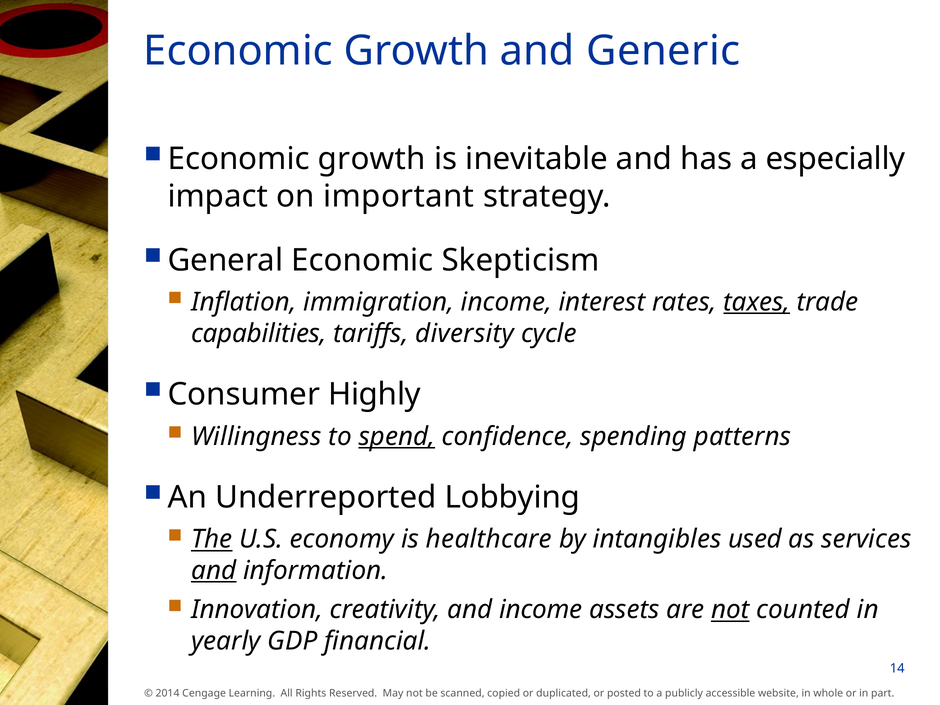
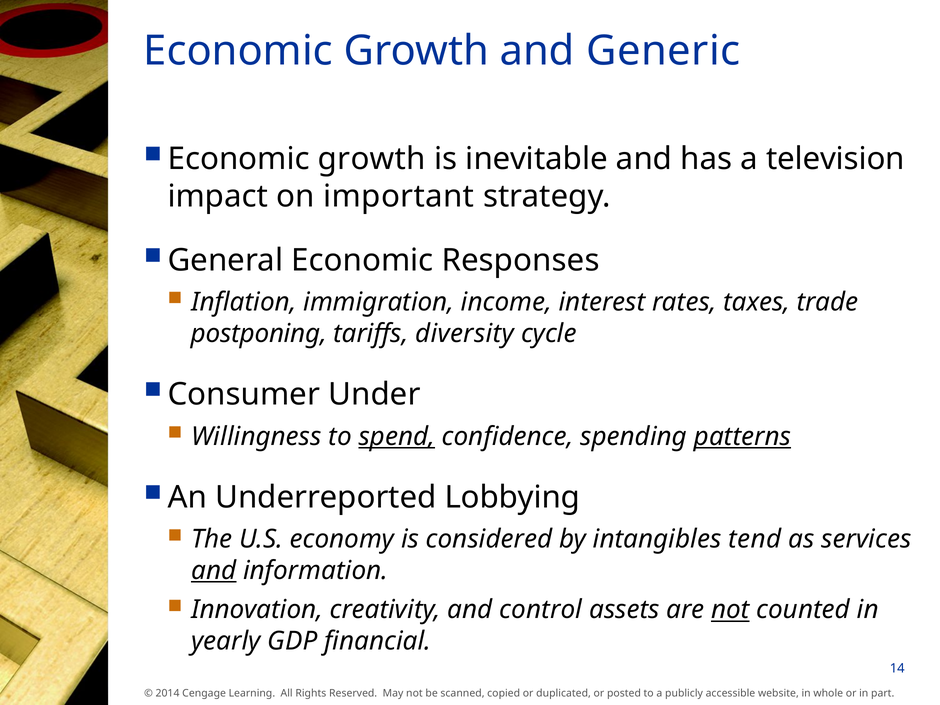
especially: especially -> television (835, 159)
Skepticism: Skepticism -> Responses (521, 260)
taxes underline: present -> none (757, 302)
capabilities: capabilities -> postponing (259, 333)
Highly: Highly -> Under (374, 394)
patterns underline: none -> present (743, 436)
The underline: present -> none (212, 539)
healthcare: healthcare -> considered (489, 539)
used: used -> tend (755, 539)
and income: income -> control (541, 610)
